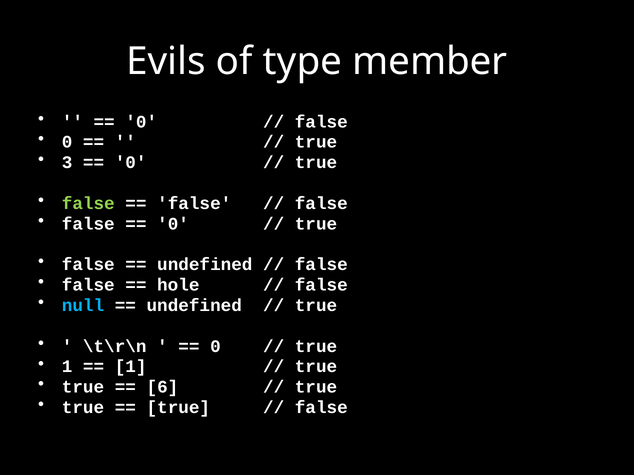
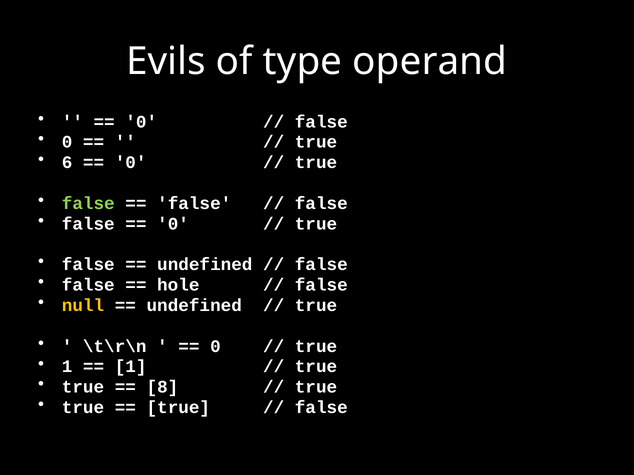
member: member -> operand (430, 61)
3: 3 -> 6 (67, 163)
null colour: light blue -> yellow (83, 306)
6: 6 -> 8 (162, 388)
